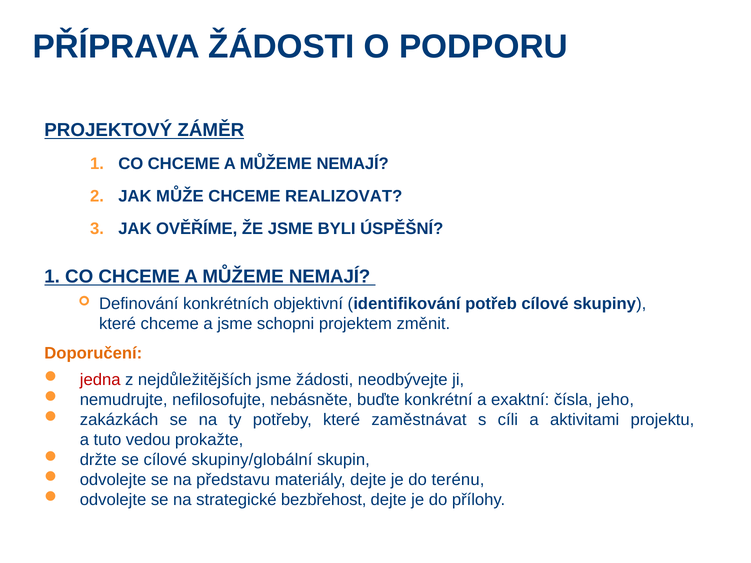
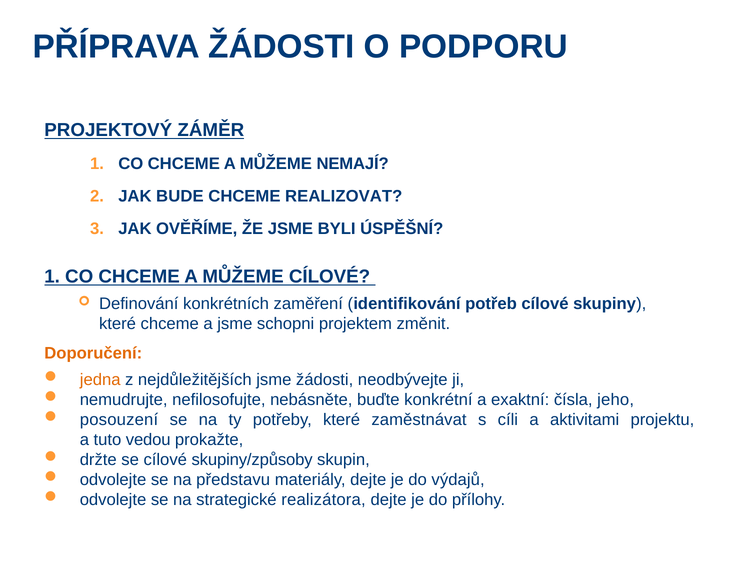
MŮŽE: MŮŽE -> BUDE (180, 196)
NEMAJÍ: NEMAJÍ -> CÍLOVÉ (330, 277)
objektivní: objektivní -> zaměření (308, 304)
jedna colour: red -> orange (100, 380)
zakázkách: zakázkách -> posouzení (119, 420)
skupiny/globální: skupiny/globální -> skupiny/způsoby (252, 460)
terénu: terénu -> výdajů (458, 480)
bezbřehost: bezbřehost -> realizátora (323, 500)
